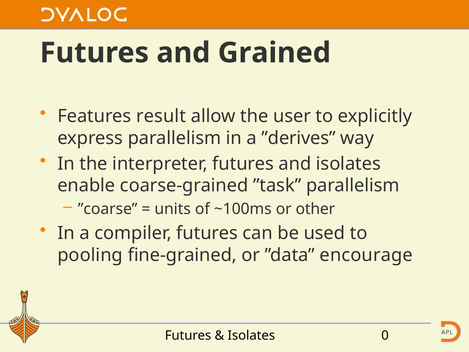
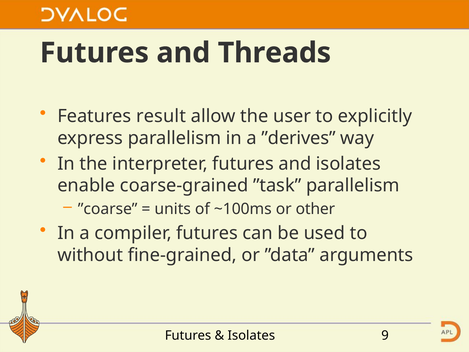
Grained: Grained -> Threads (274, 53)
pooling: pooling -> without (90, 255)
encourage: encourage -> arguments (366, 255)
0: 0 -> 9 (385, 335)
